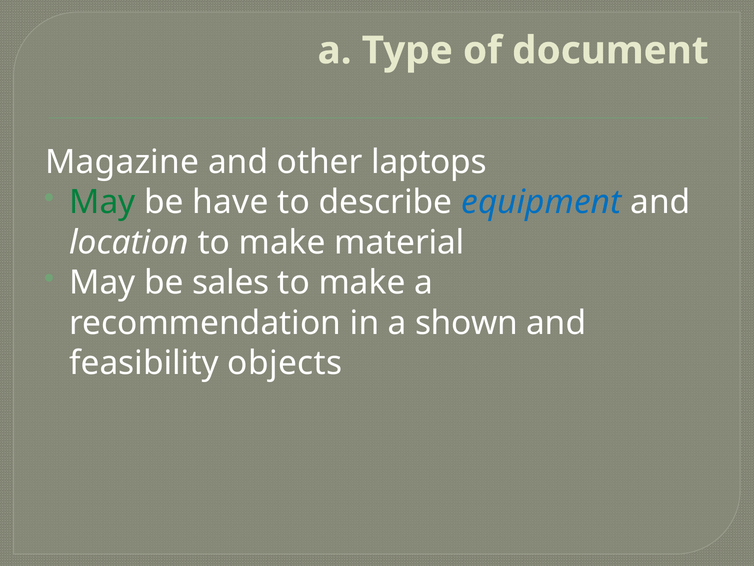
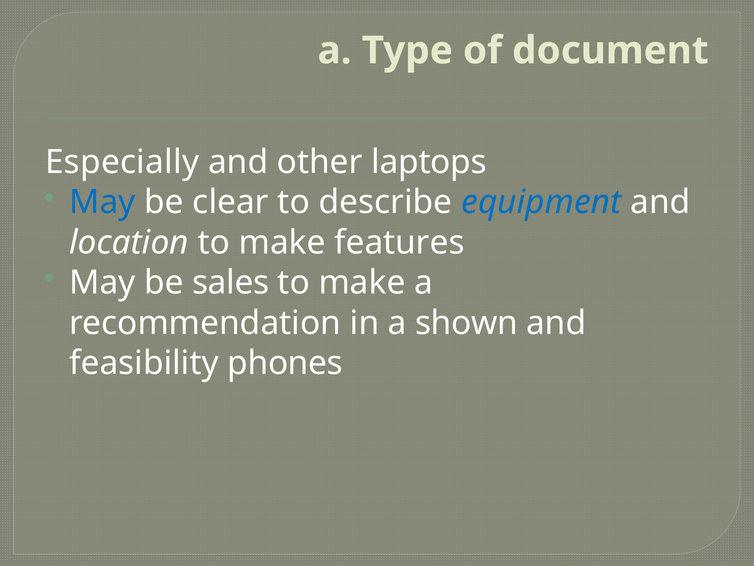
Magazine: Magazine -> Especially (122, 162)
May colour: green -> blue (102, 202)
have: have -> clear (231, 202)
material: material -> features (400, 242)
objects: objects -> phones (285, 363)
